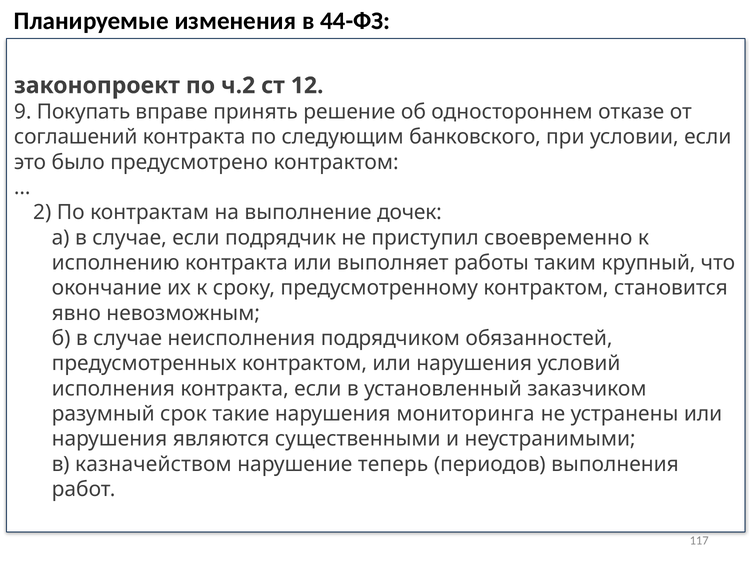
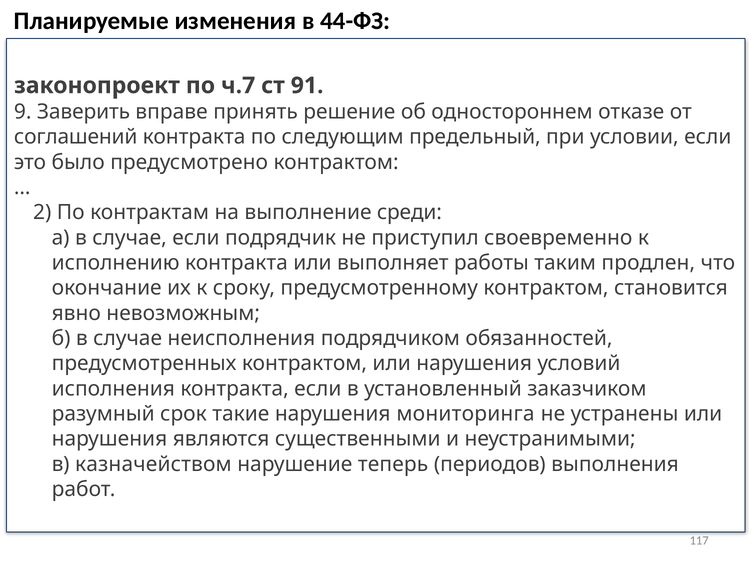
ч.2: ч.2 -> ч.7 (238, 85)
12: 12 -> 91 (307, 85)
Покупать: Покупать -> Заверить (84, 112)
банковского: банковского -> предельный (475, 137)
дочек: дочек -> среди (409, 212)
крупный: крупный -> продлен (648, 263)
